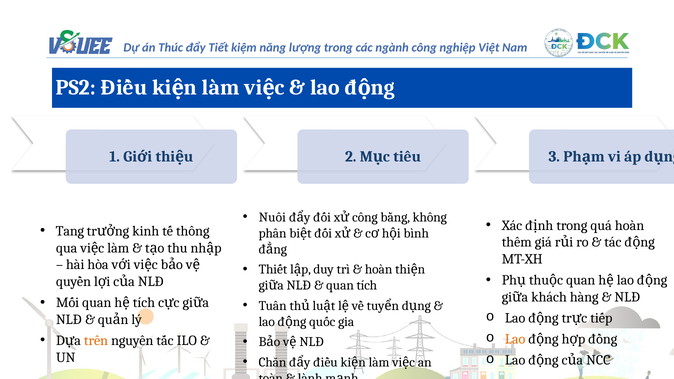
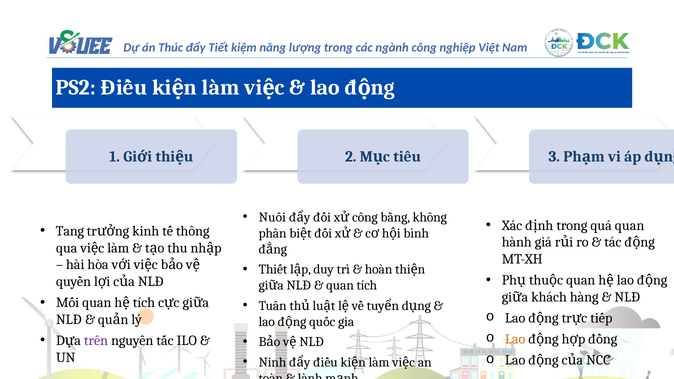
quá hoàn: hoàn -> quan (630, 226)
thêm: thêm -> hành (517, 242)
trên colour: orange -> purple (96, 341)
Chăn: Chăn -> Ninh (272, 362)
